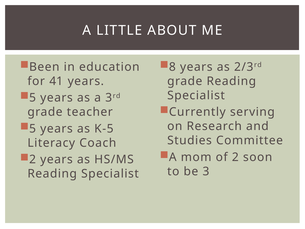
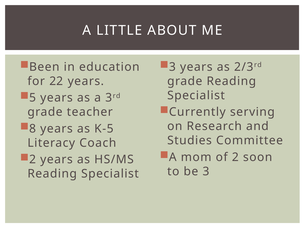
8: 8 -> 3 (172, 67)
41: 41 -> 22 (56, 81)
5: 5 -> 8 (33, 129)
